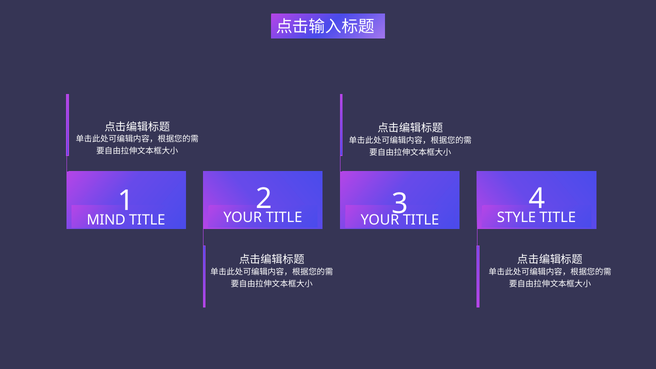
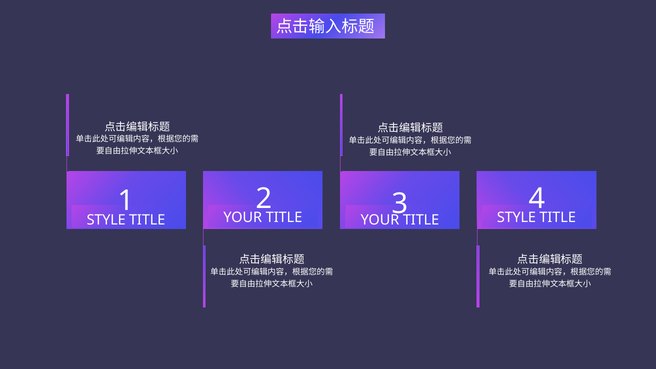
MIND: MIND -> STYLE (106, 220)
